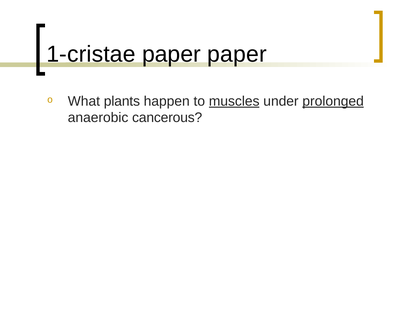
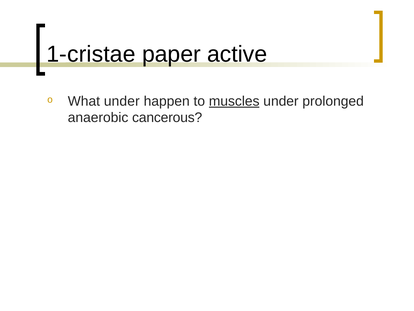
paper paper: paper -> active (237, 54)
What plants: plants -> under (122, 101)
prolonged underline: present -> none (333, 101)
